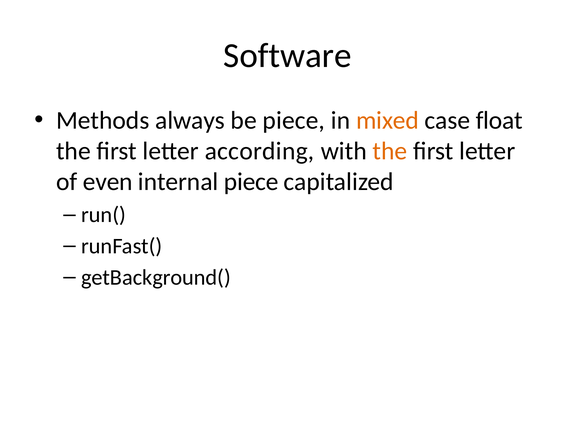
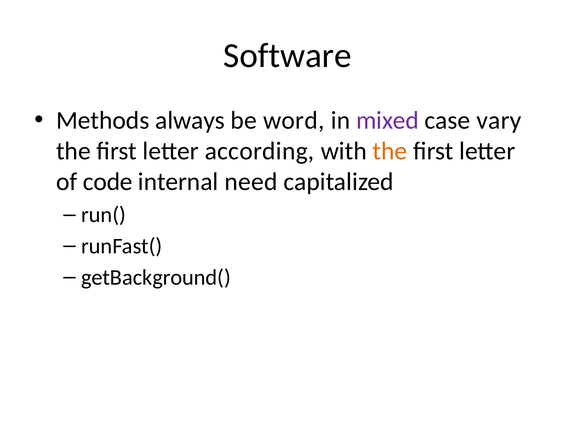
be piece: piece -> word (294, 121)
mixed colour: orange -> purple (387, 121)
float: float -> vary (499, 121)
even: even -> code (108, 182)
internal piece: piece -> need (251, 182)
